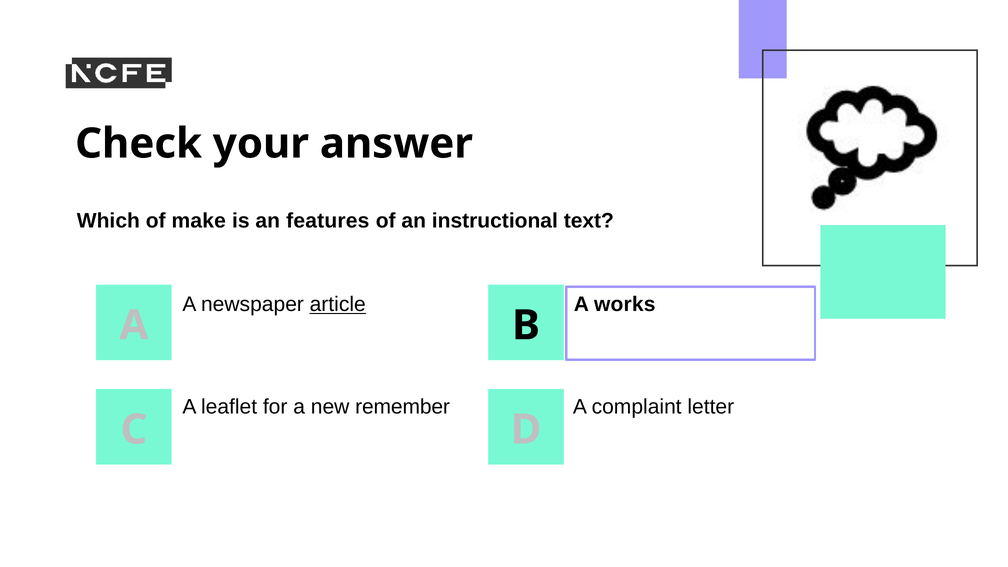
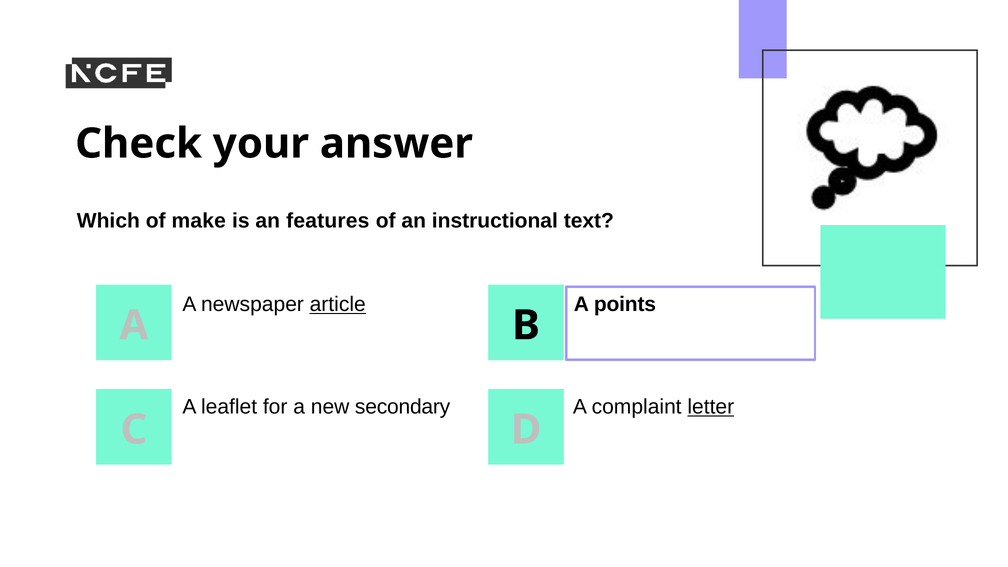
works: works -> points (625, 305)
remember: remember -> secondary (403, 407)
letter underline: none -> present (711, 407)
